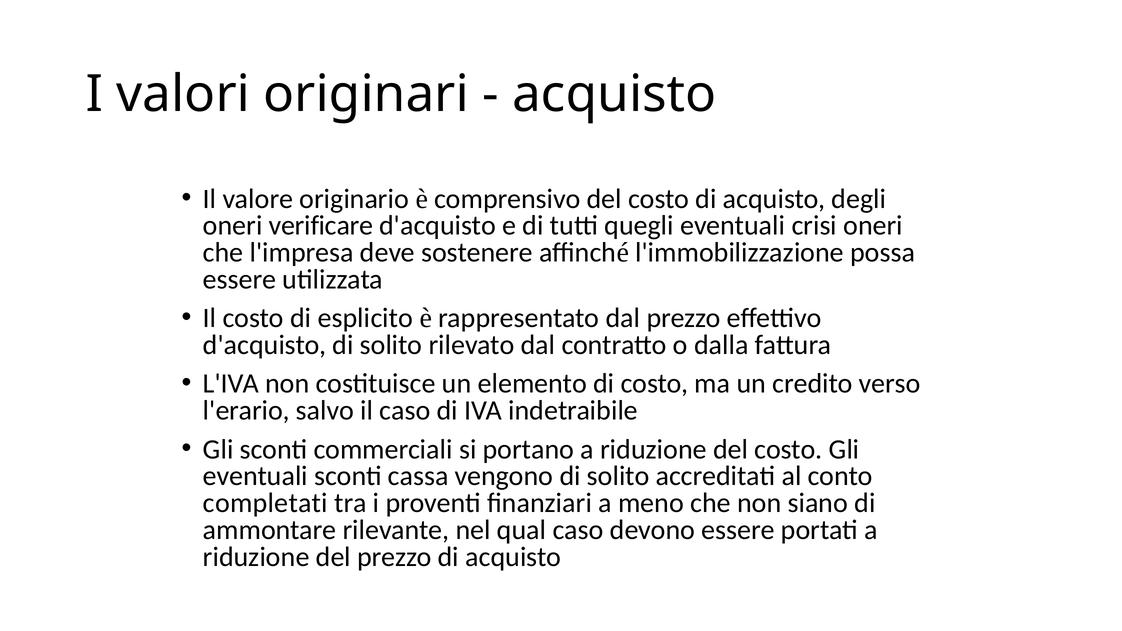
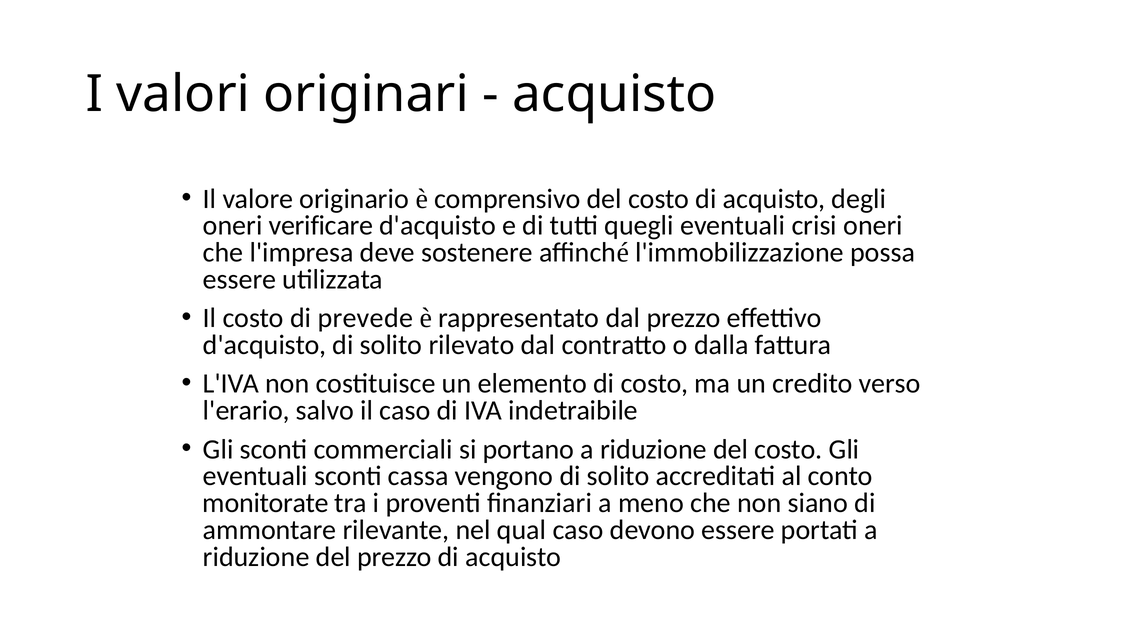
esplicito: esplicito -> prevede (365, 318)
completati: completati -> monitorate (266, 503)
